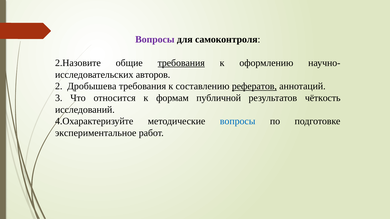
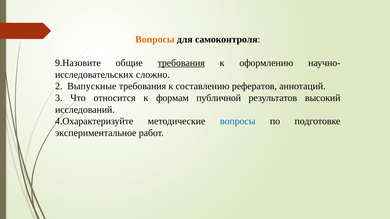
Вопросы colour: purple -> orange (155, 40)
2.Назовите: 2.Назовите -> 9.Назовите (78, 63)
авторов: авторов -> сложно (153, 75)
Дробышева: Дробышева -> Выпускные (92, 86)
рефератов underline: present -> none (254, 86)
чёткость: чёткость -> высокий (323, 98)
